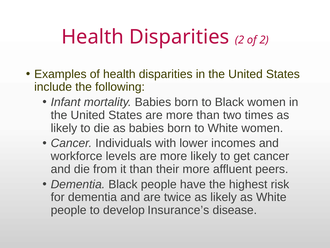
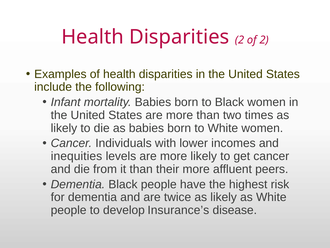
workforce: workforce -> inequities (76, 156)
